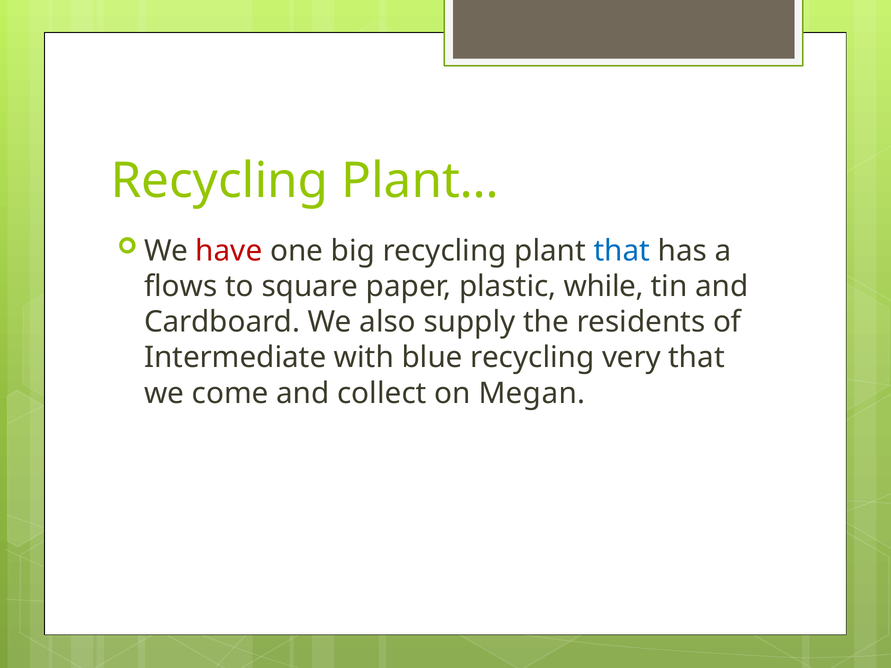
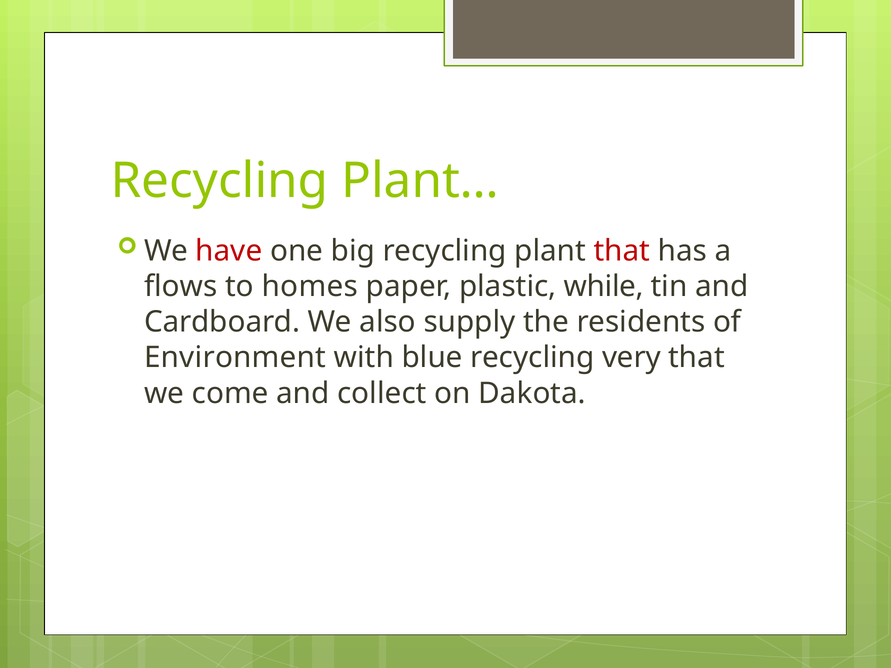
that colour: blue -> red (622, 251)
square: square -> homes (310, 286)
Intermediate: Intermediate -> Environment (235, 358)
Megan: Megan -> Dakota (532, 393)
